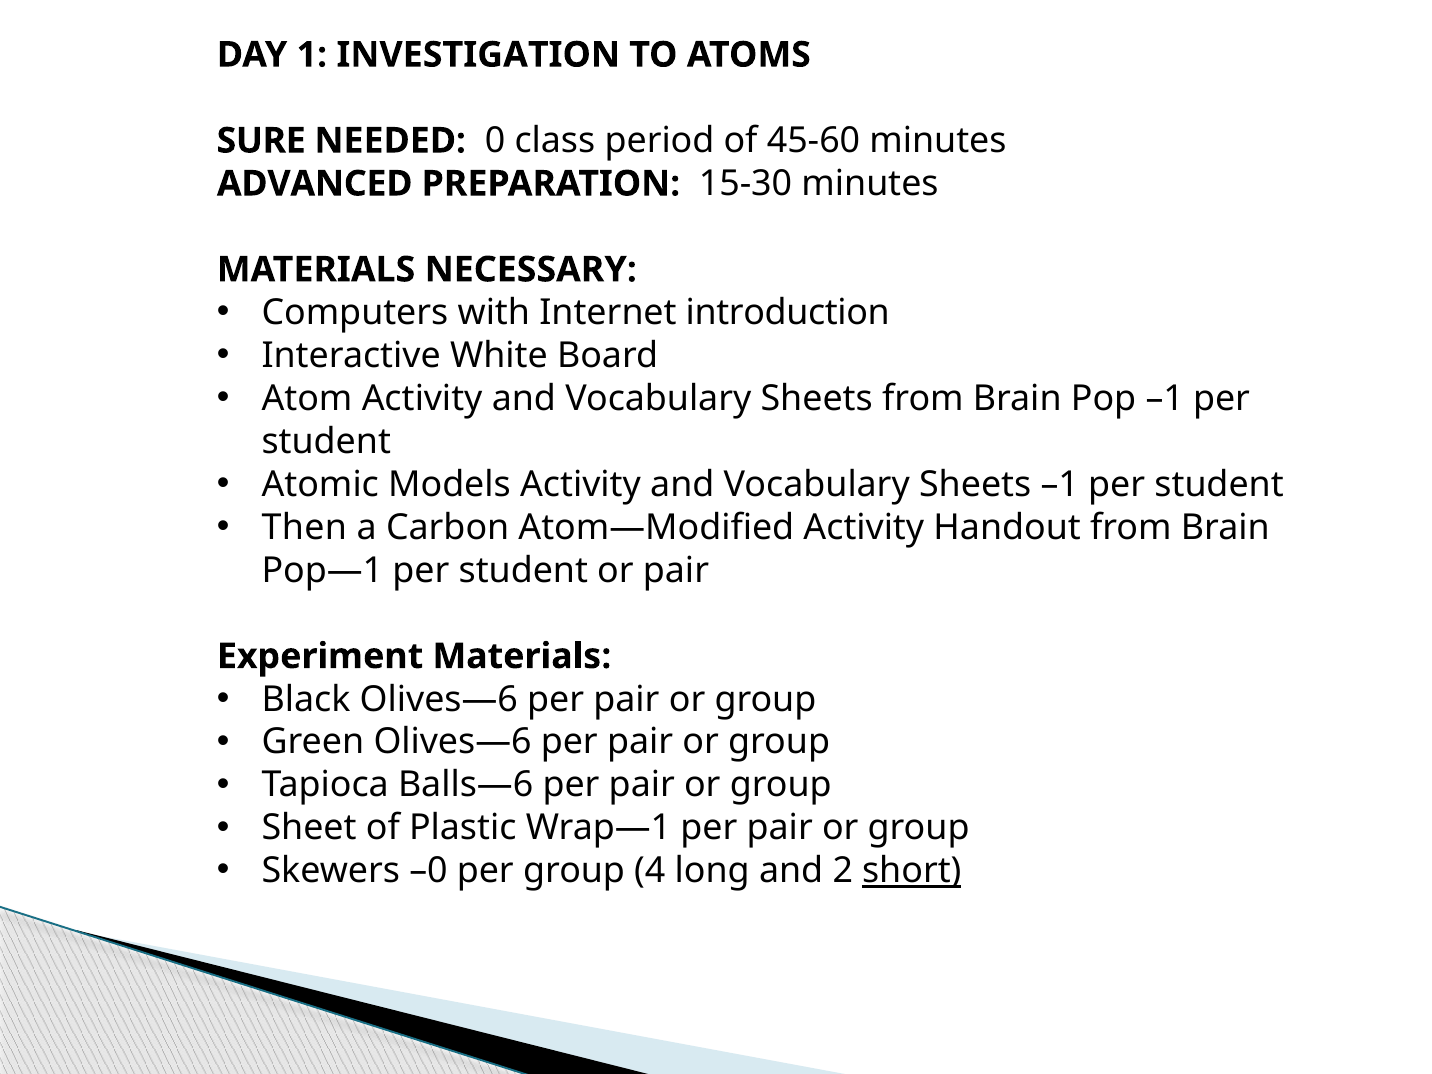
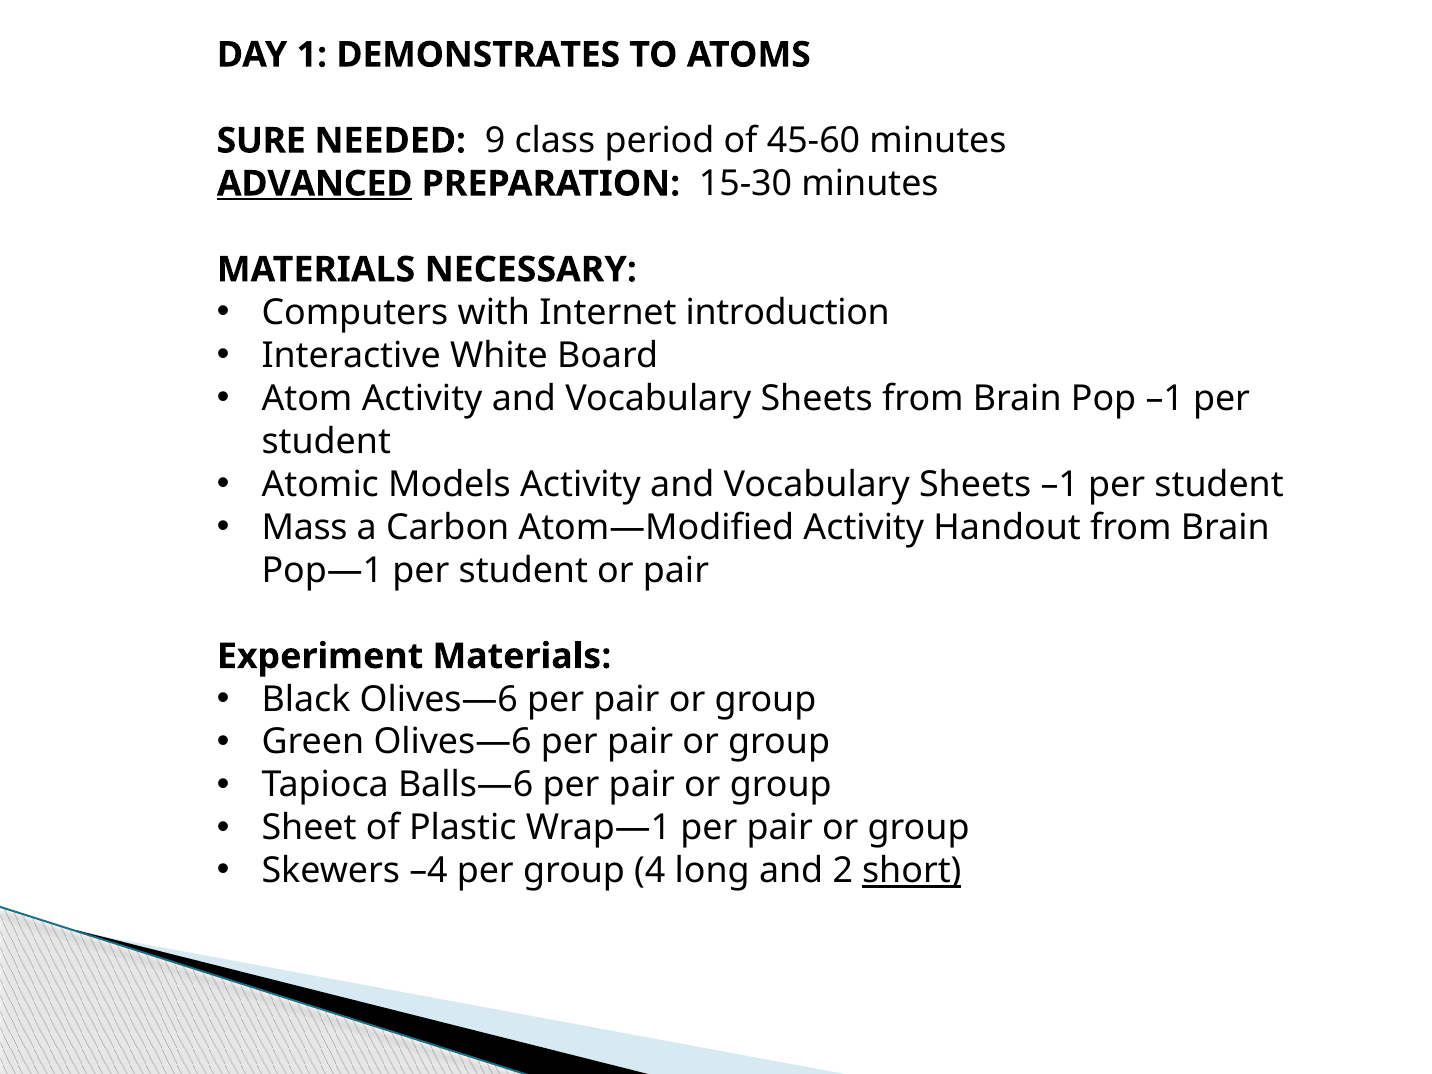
INVESTIGATION: INVESTIGATION -> DEMONSTRATES (478, 55)
0: 0 -> 9 (495, 141)
ADVANCED underline: none -> present (315, 184)
Then: Then -> Mass (305, 527)
–0: –0 -> –4 (428, 871)
